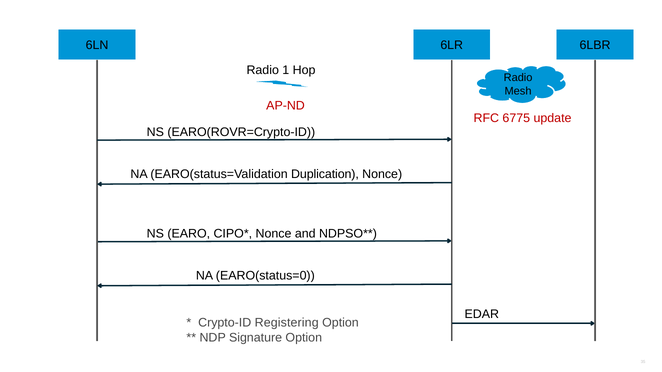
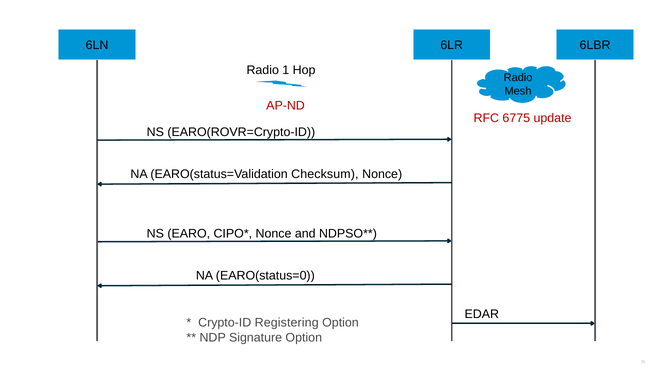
Duplication: Duplication -> Checksum (325, 174)
